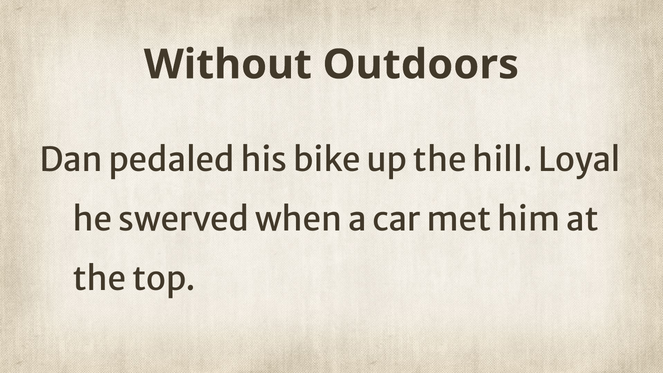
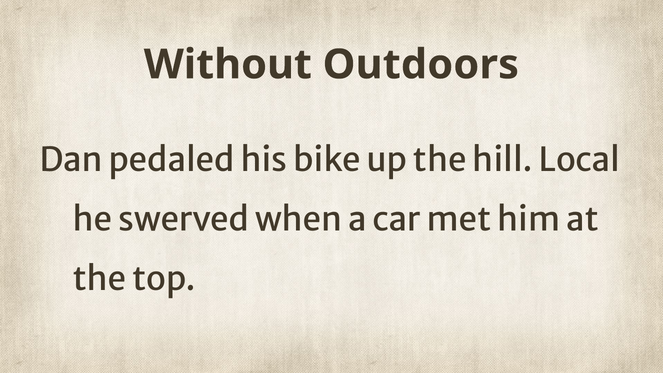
Loyal: Loyal -> Local (579, 160)
